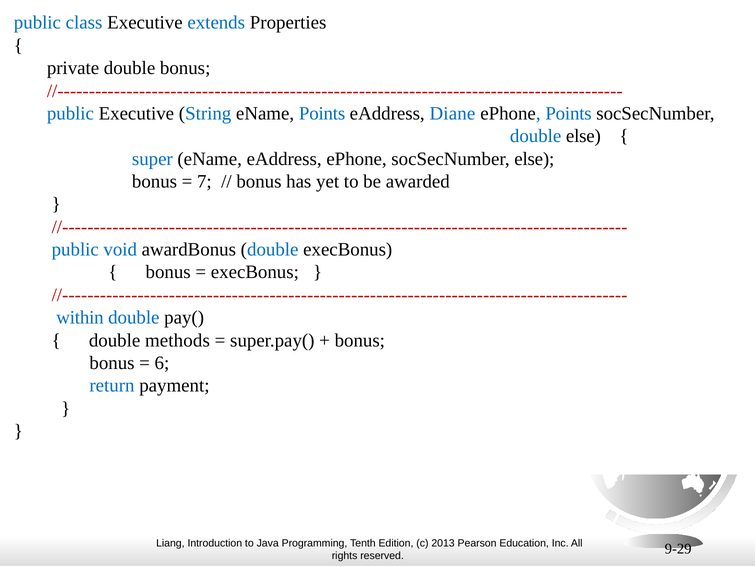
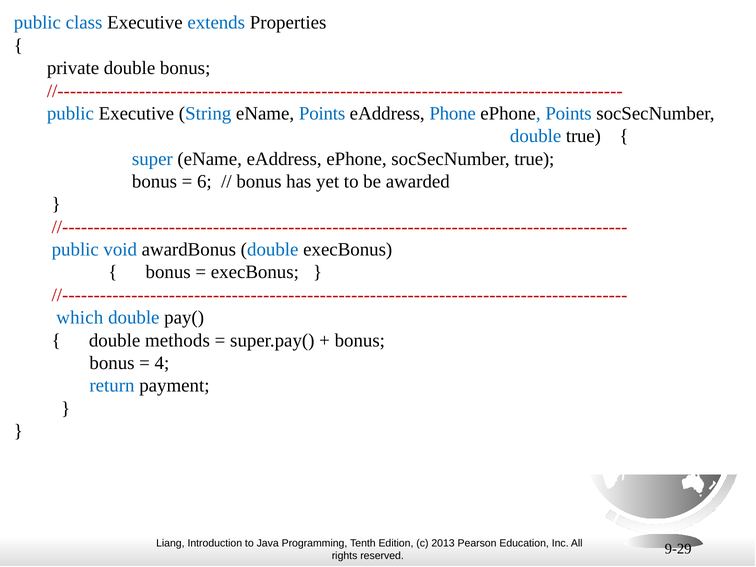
Diane: Diane -> Phone (453, 113)
double else: else -> true (583, 136)
socSecNumber else: else -> true (534, 159)
7: 7 -> 6 (204, 182)
within: within -> which (80, 318)
6: 6 -> 4 (162, 363)
